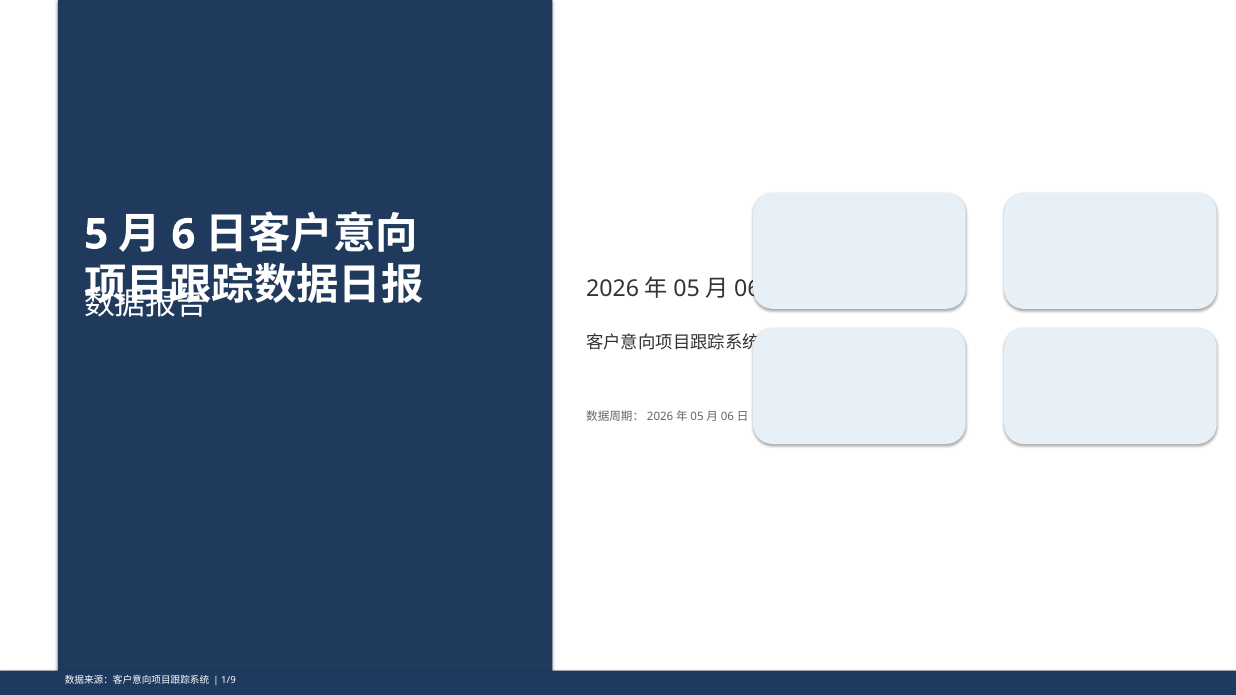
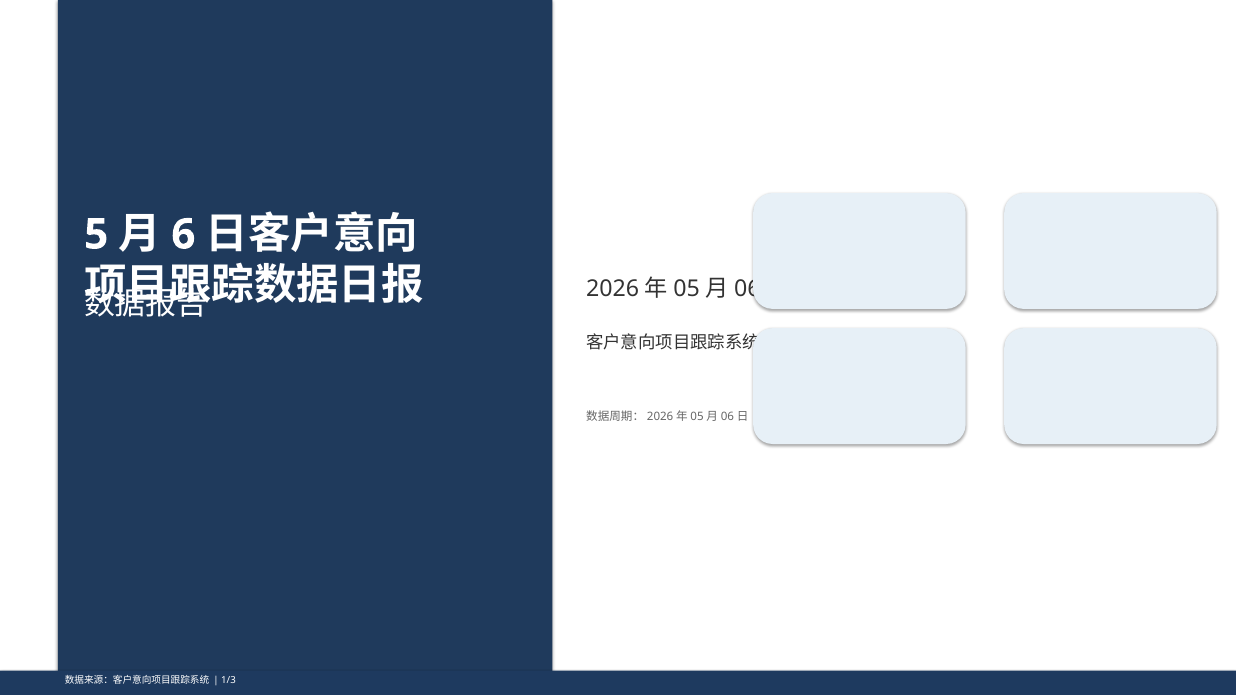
1/9: 1/9 -> 1/3 (229, 681)
